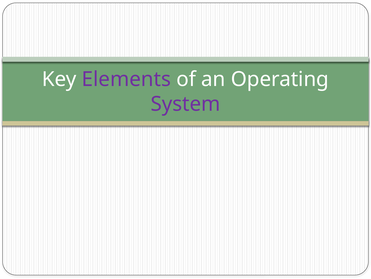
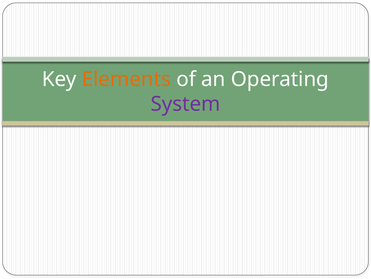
Elements colour: purple -> orange (126, 79)
